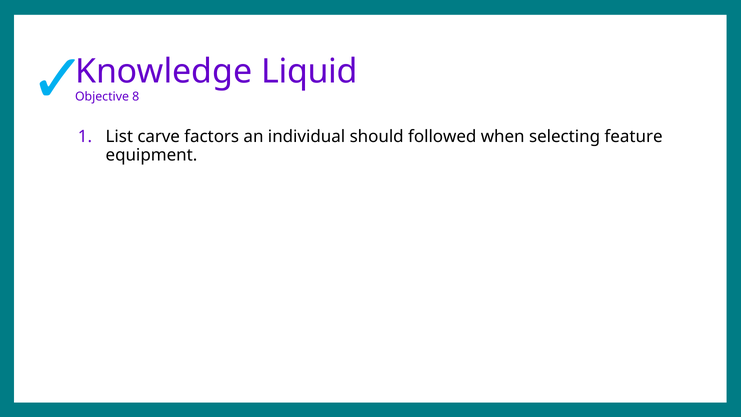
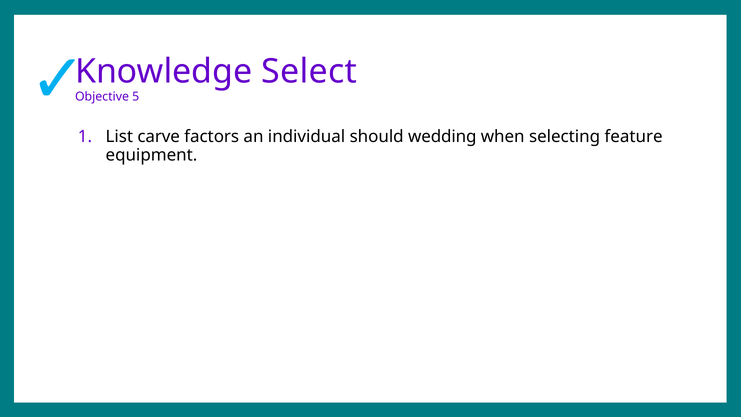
Liquid: Liquid -> Select (309, 71)
8: 8 -> 5 (136, 97)
followed: followed -> wedding (442, 137)
